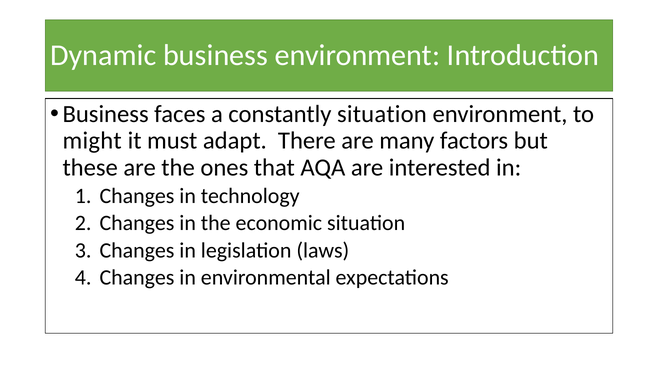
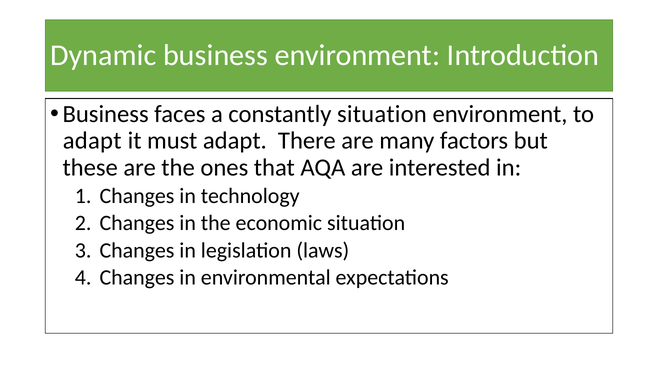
might: might -> adapt (92, 141)
